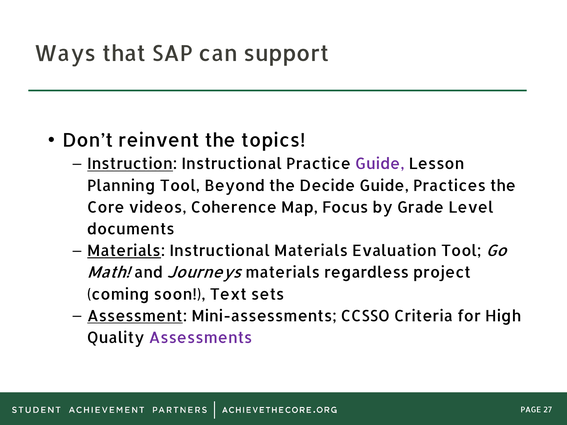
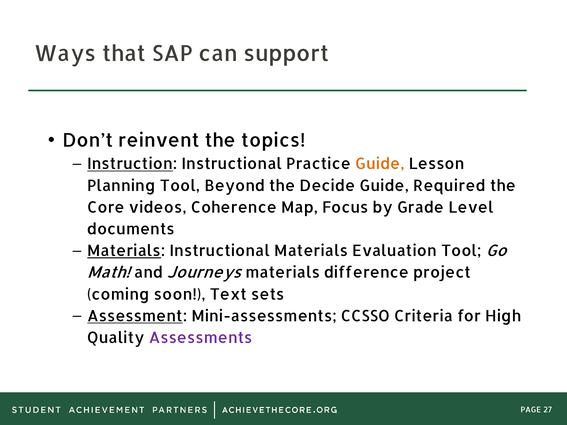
Guide colour: purple -> orange (380, 164)
Practices: Practices -> Required (449, 186)
regardless: regardless -> difference (367, 273)
